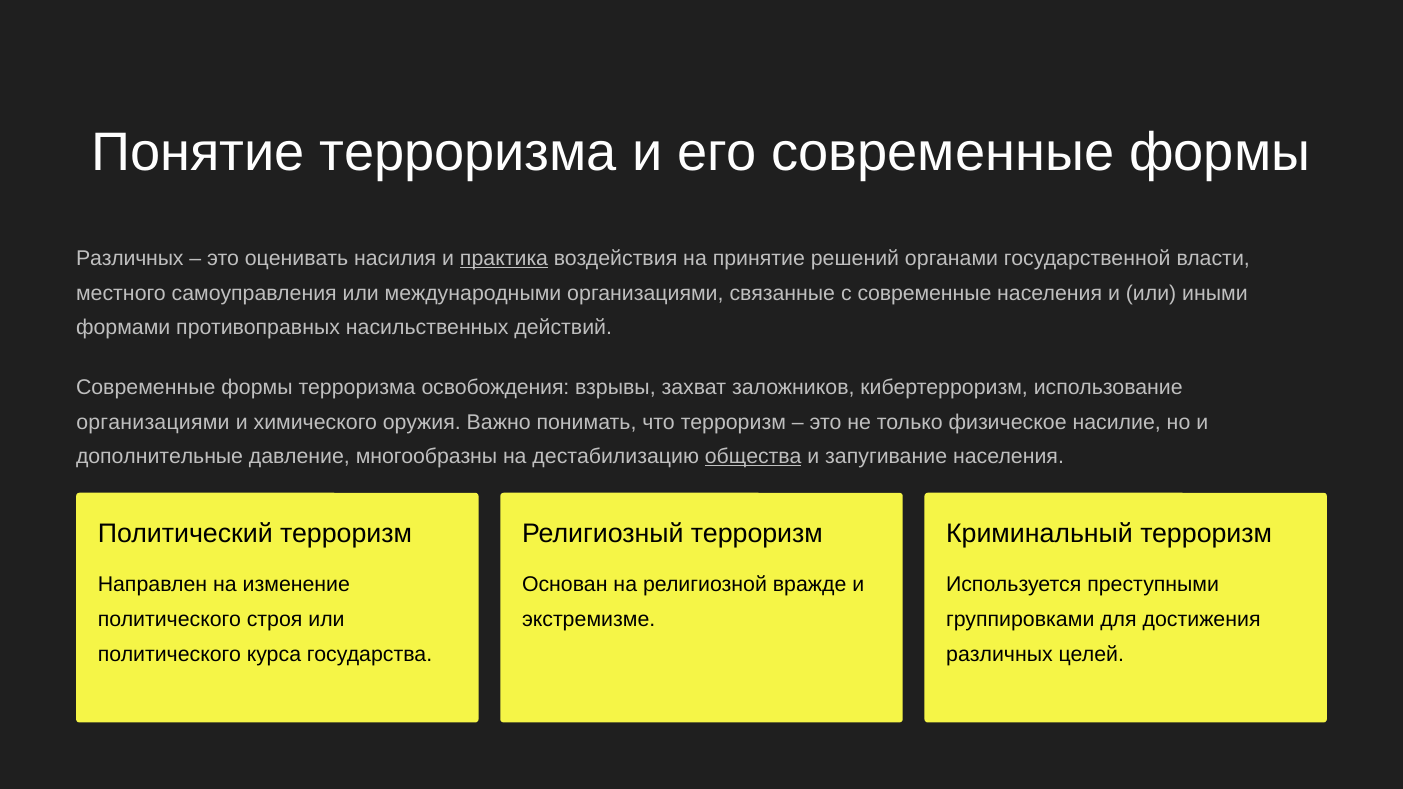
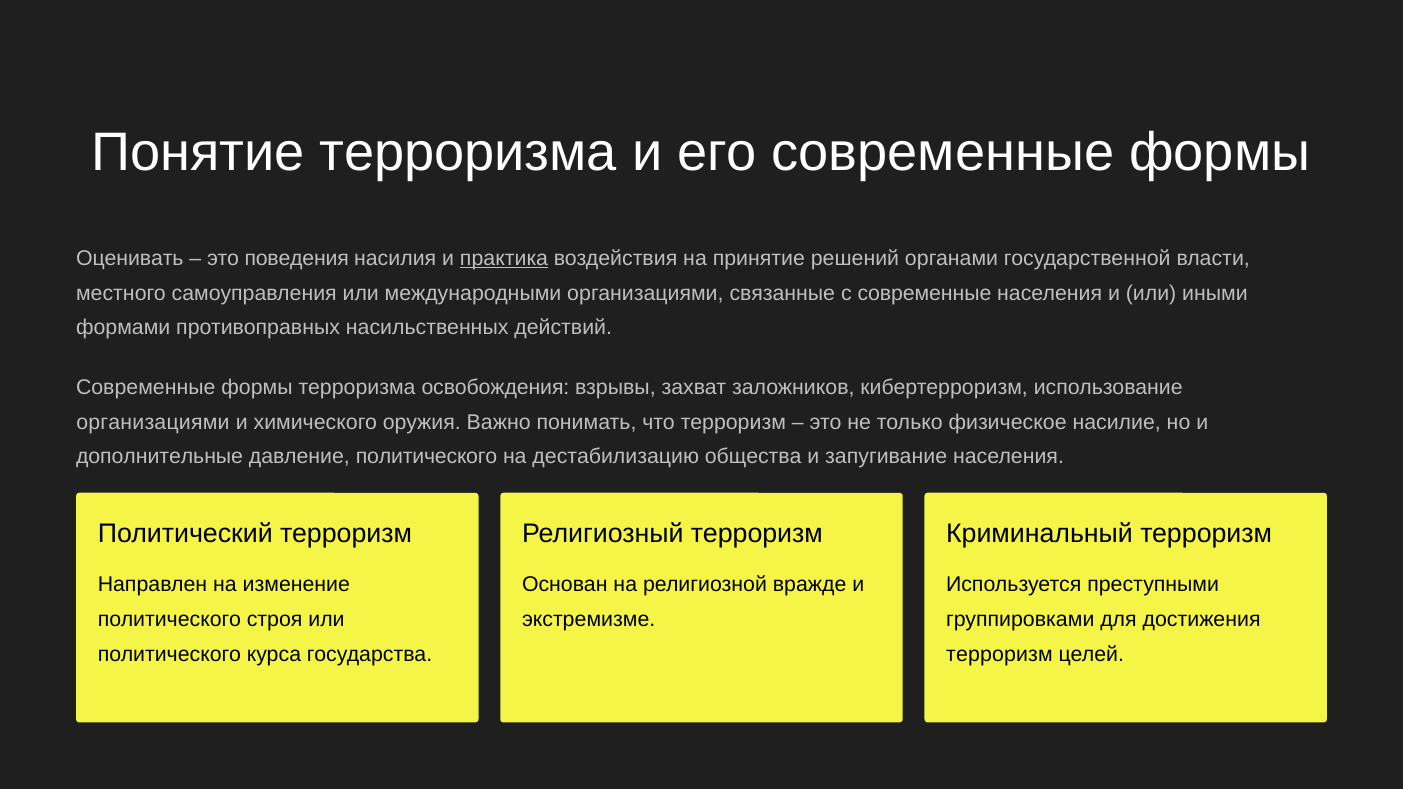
Различных: Различных -> Оценивать (130, 259)
оценивать: оценивать -> поведения (297, 259)
давление многообразны: многообразны -> политического (427, 457)
общества underline: present -> none (753, 457)
различных: различных -> терроризм (999, 654)
